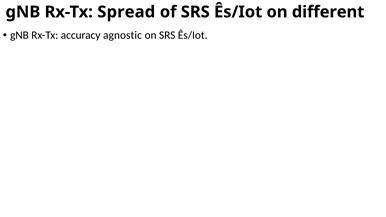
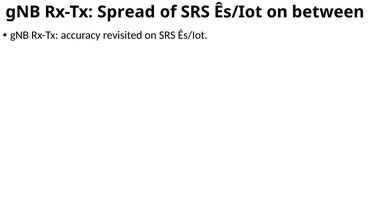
different: different -> between (328, 12)
agnostic: agnostic -> revisited (123, 35)
